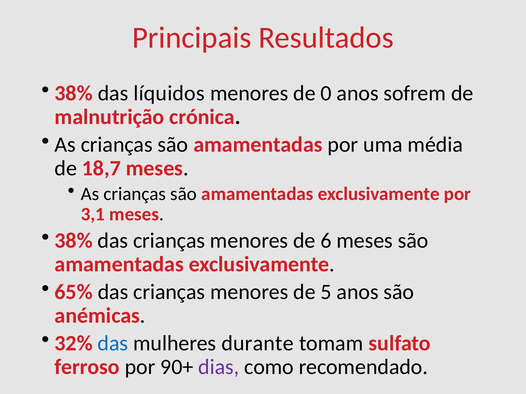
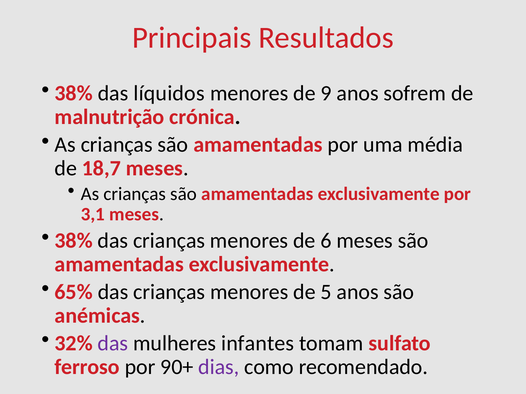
0: 0 -> 9 (326, 94)
das colour: blue -> purple (113, 344)
durante: durante -> infantes (258, 344)
